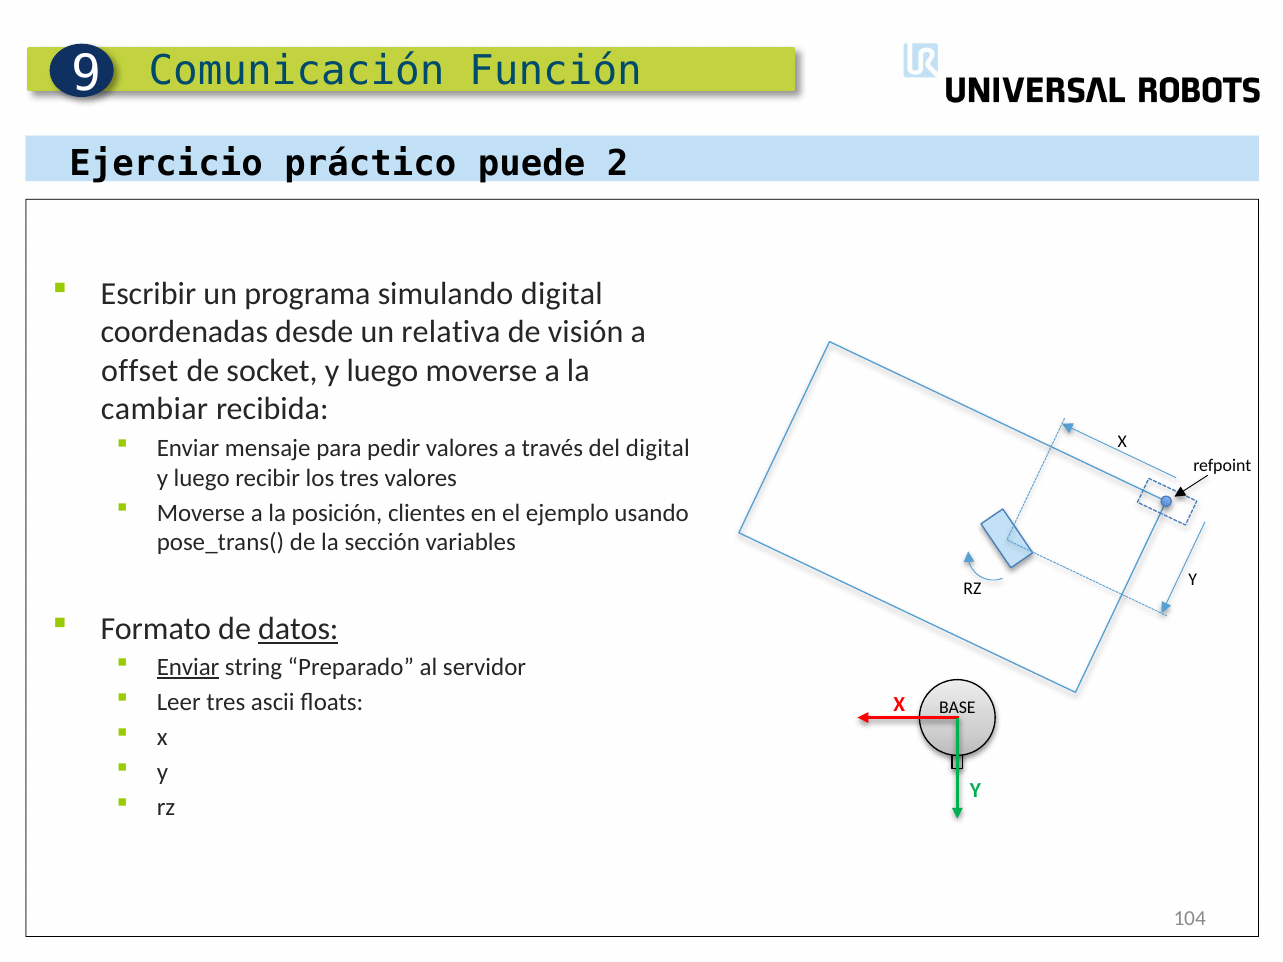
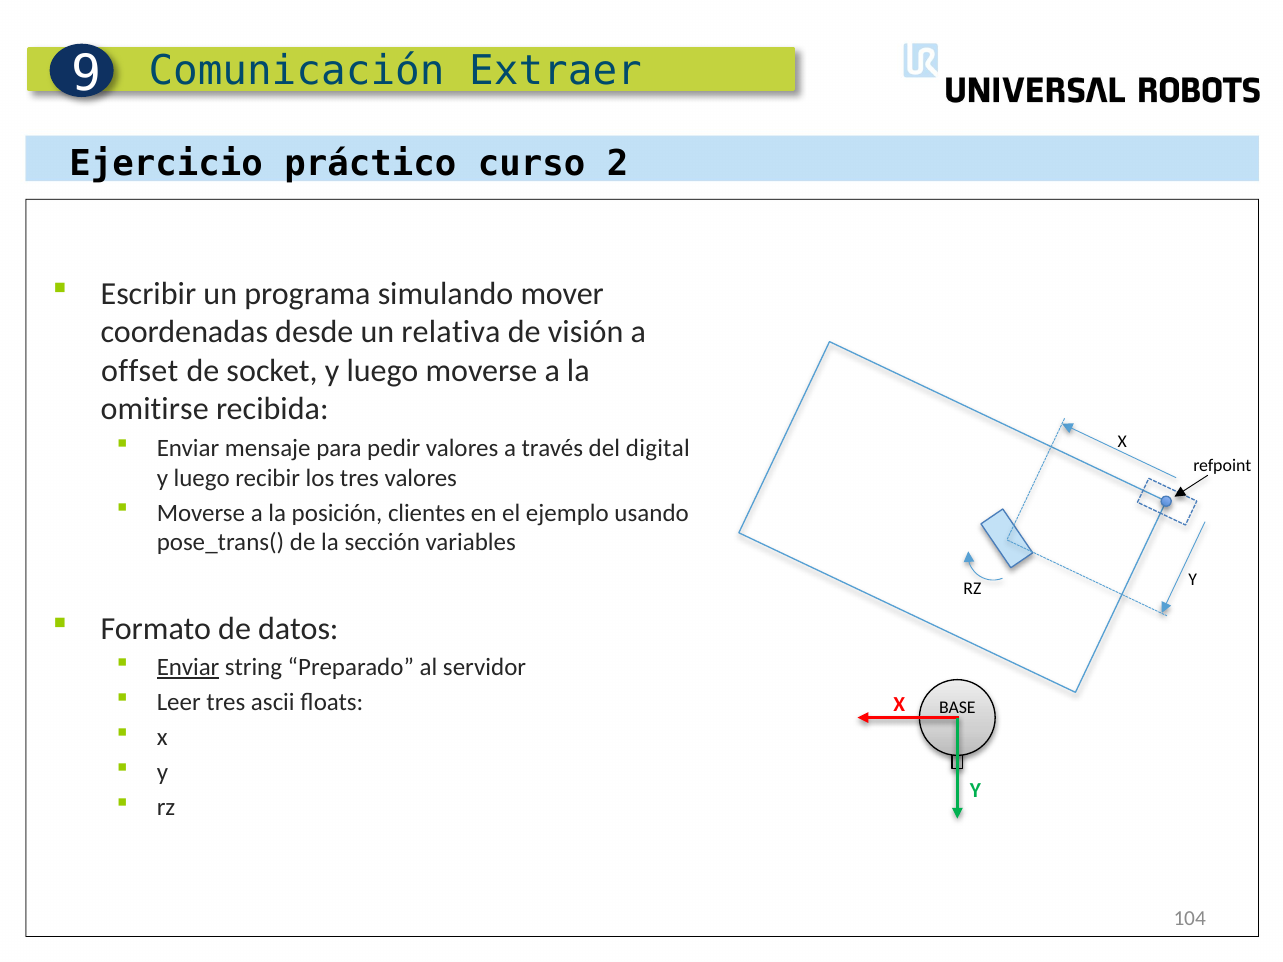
Función: Función -> Extraer (556, 71)
puede: puede -> curso (532, 163)
simulando digital: digital -> mover (562, 294)
cambiar: cambiar -> omitirse (155, 409)
datos underline: present -> none (298, 629)
